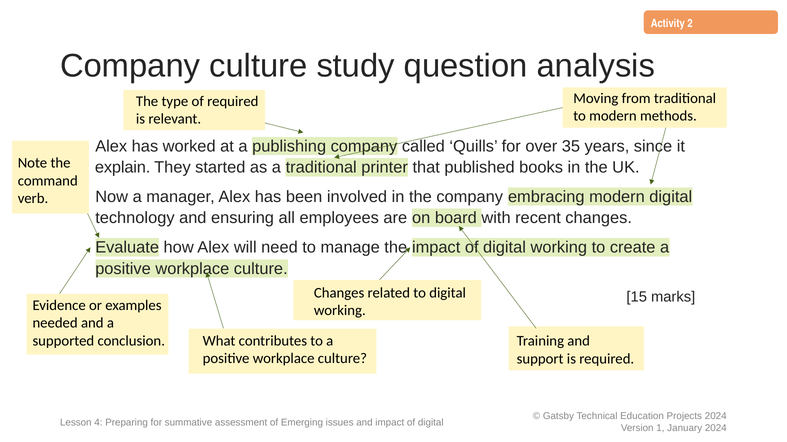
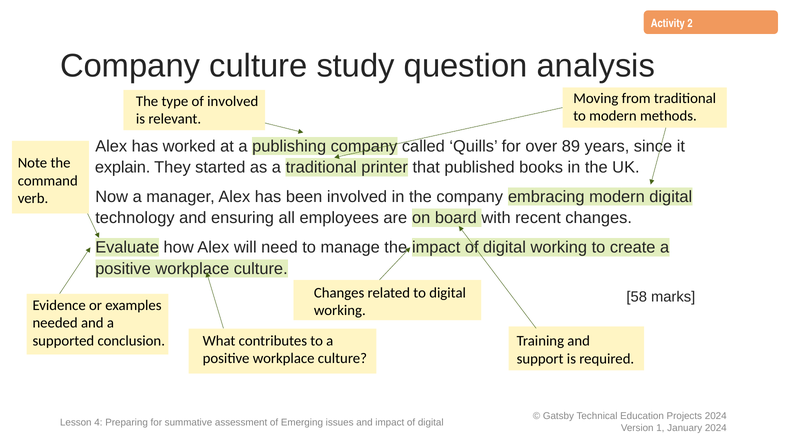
of required: required -> involved (233, 101)
35: 35 -> 89 (571, 146)
15: 15 -> 58 (637, 297)
